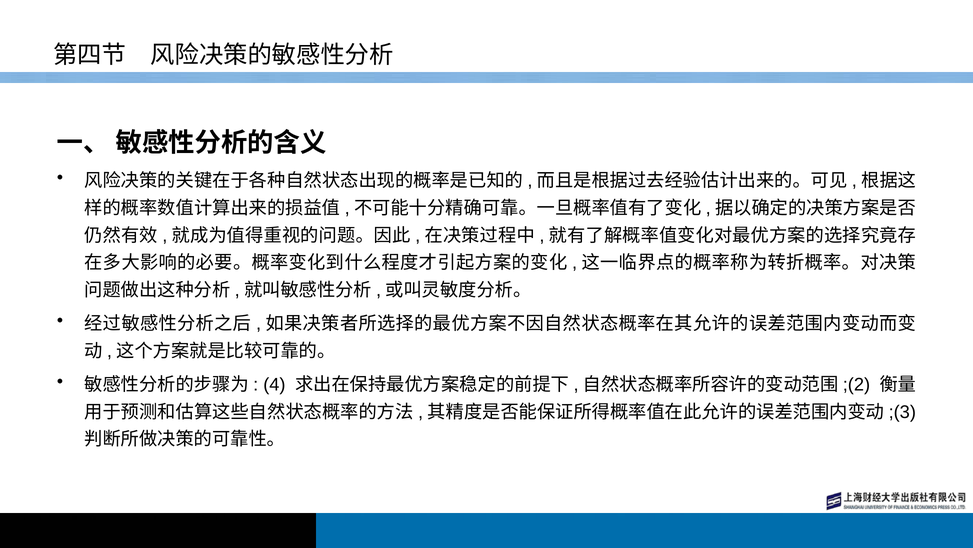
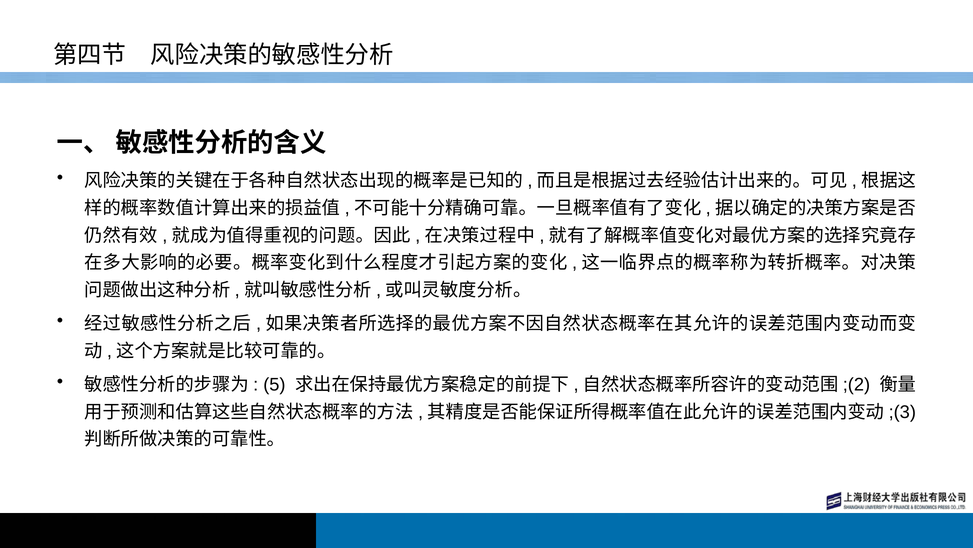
4: 4 -> 5 (274, 384)
